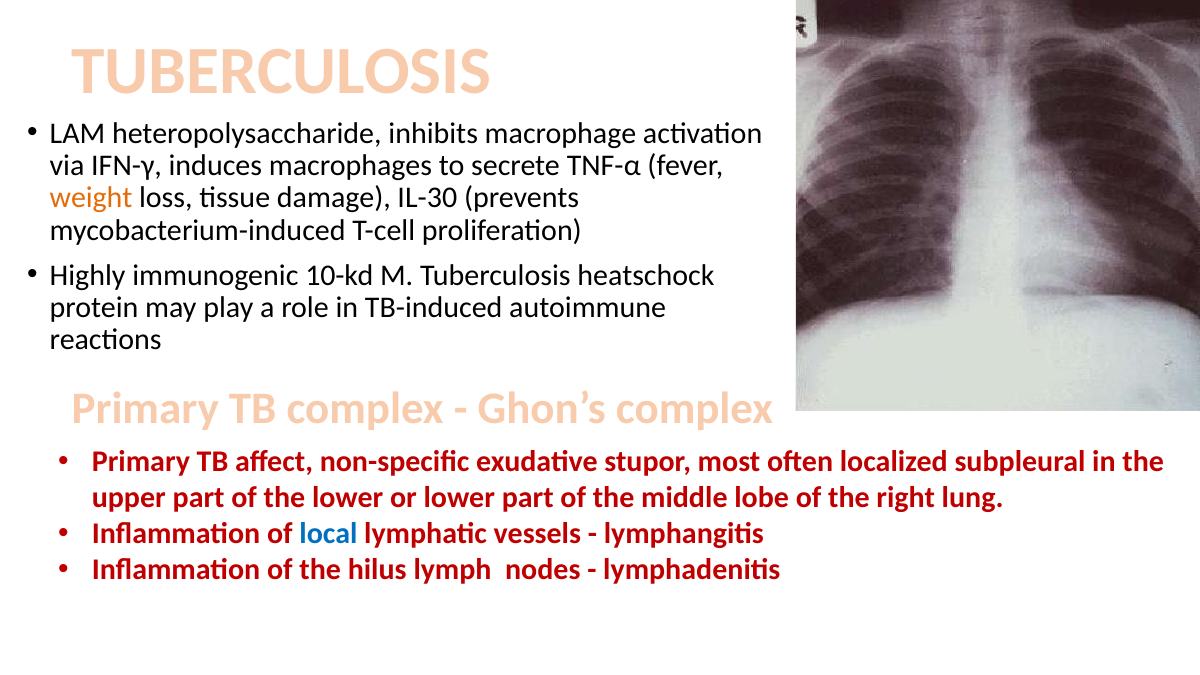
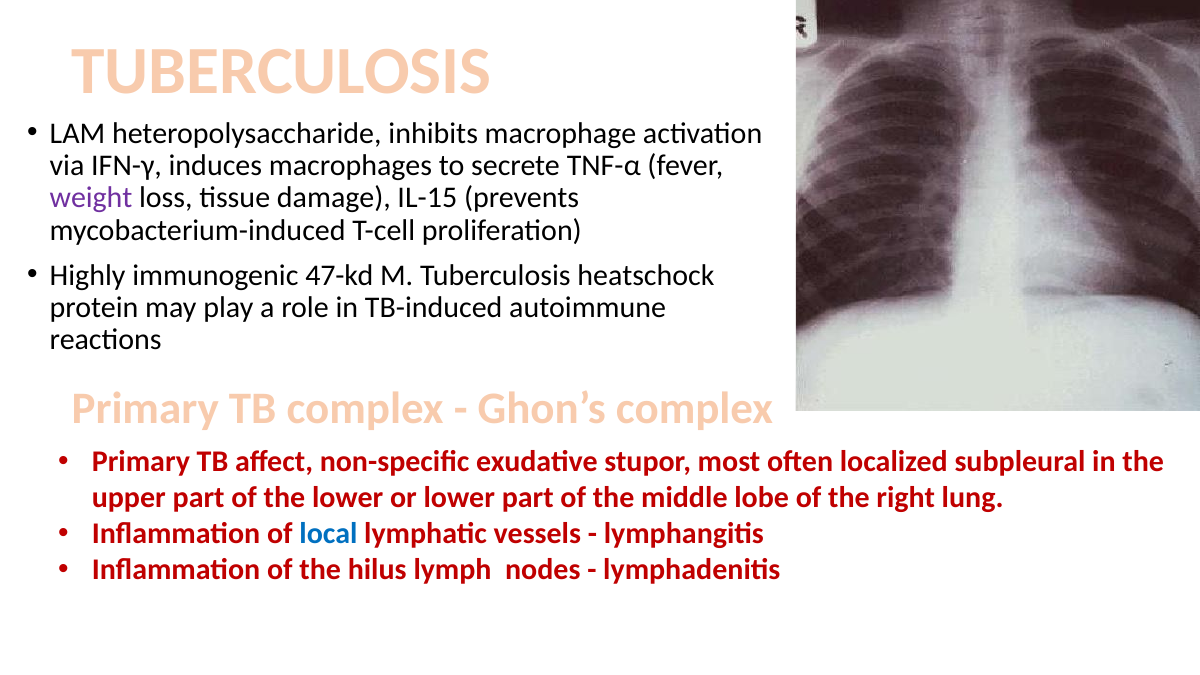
weight colour: orange -> purple (91, 198)
IL-30: IL-30 -> IL-15 (427, 198)
10-kd: 10-kd -> 47-kd (339, 275)
